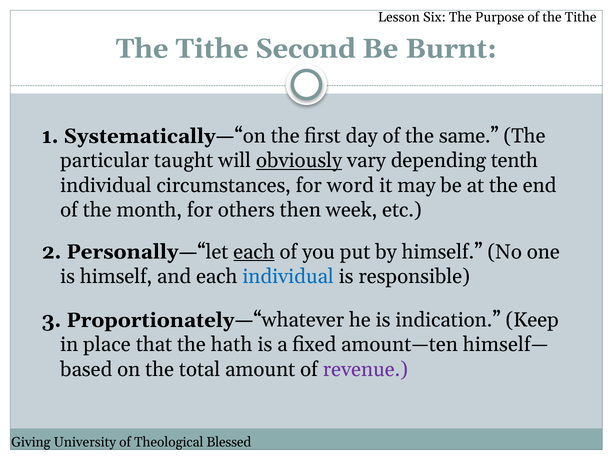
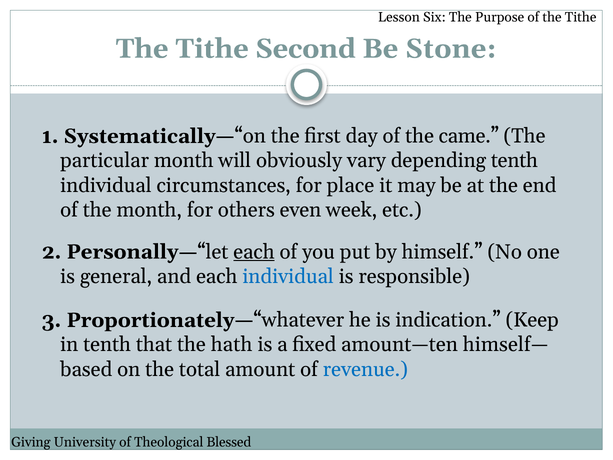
Burnt: Burnt -> Stone (451, 49)
same: same -> came (469, 136)
particular taught: taught -> month (184, 161)
obviously underline: present -> none (299, 161)
word: word -> place (351, 185)
then: then -> even (301, 210)
is himself: himself -> general (116, 276)
in place: place -> tenth (107, 345)
revenue colour: purple -> blue (365, 369)
